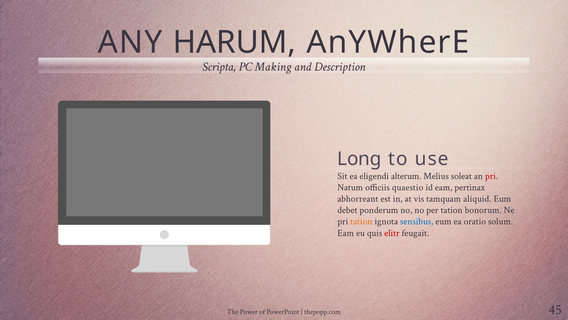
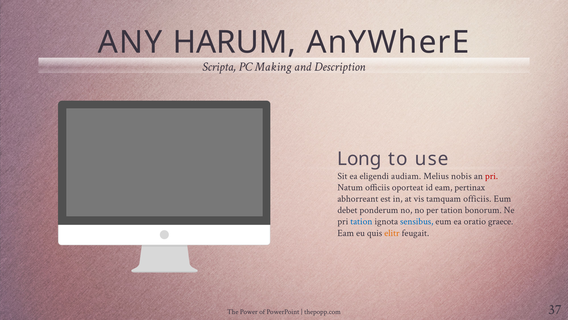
alterum: alterum -> audiam (406, 176)
soleat: soleat -> nobis (461, 176)
quaestio: quaestio -> oporteat (408, 187)
tamquam aliquid: aliquid -> officiis (477, 198)
tation colour: orange -> blue (361, 221)
solum: solum -> graece (501, 221)
elitr colour: red -> orange (392, 233)
45: 45 -> 37 (555, 309)
